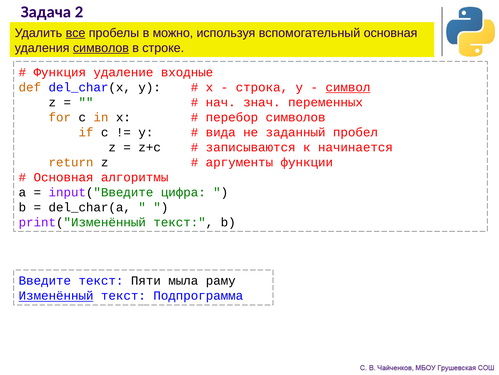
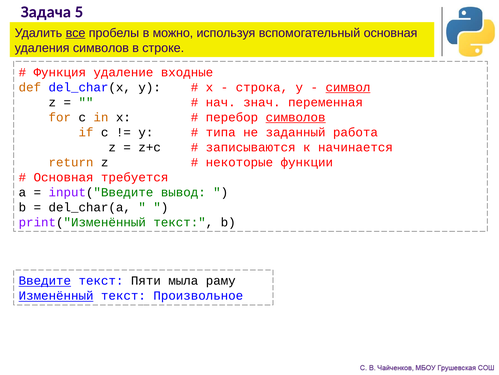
2: 2 -> 5 (79, 12)
символов underline: present -> none (101, 48)
переменных: переменных -> переменная (326, 102)
символов underline: none -> present (296, 117)
вида: вида -> типа (221, 132)
пробел: пробел -> работа (355, 132)
аргументы: аргументы -> некоторые (239, 162)
алгоритмы: алгоритмы -> требуется (135, 177)
цифра: цифра -> вывод (183, 192)
Введите underline: none -> present (45, 280)
Подпрограмма: Подпрограмма -> Произвольное (198, 295)
